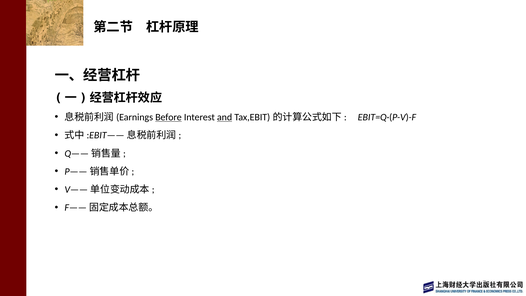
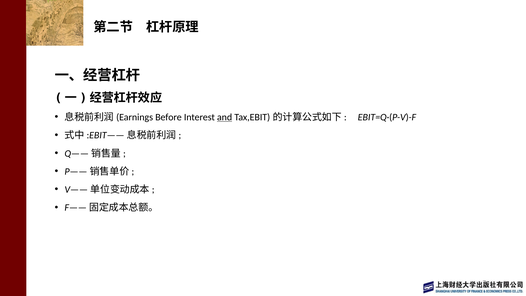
Before underline: present -> none (168, 117)
